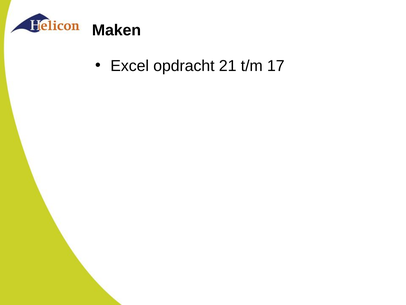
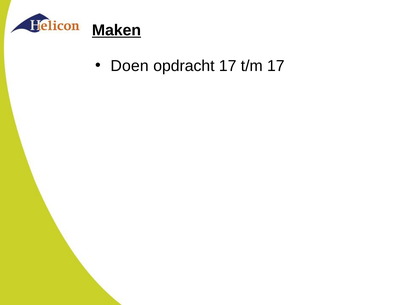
Maken underline: none -> present (116, 30)
Excel: Excel -> Doen (130, 66)
opdracht 21: 21 -> 17 (228, 66)
